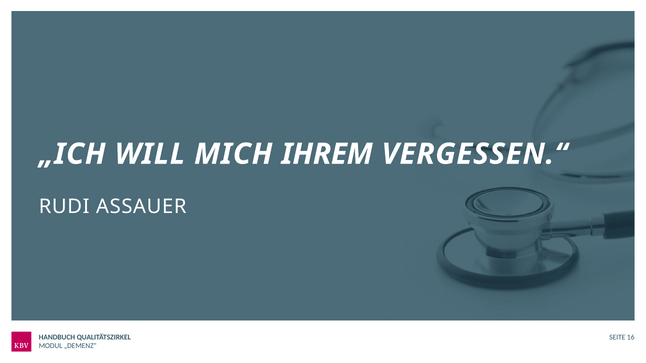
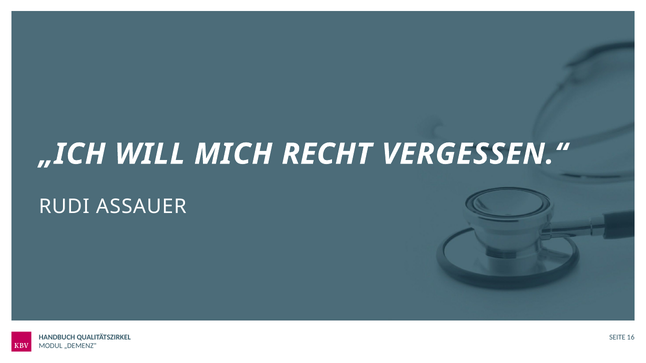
IHREM: IHREM -> RECHT (327, 154)
